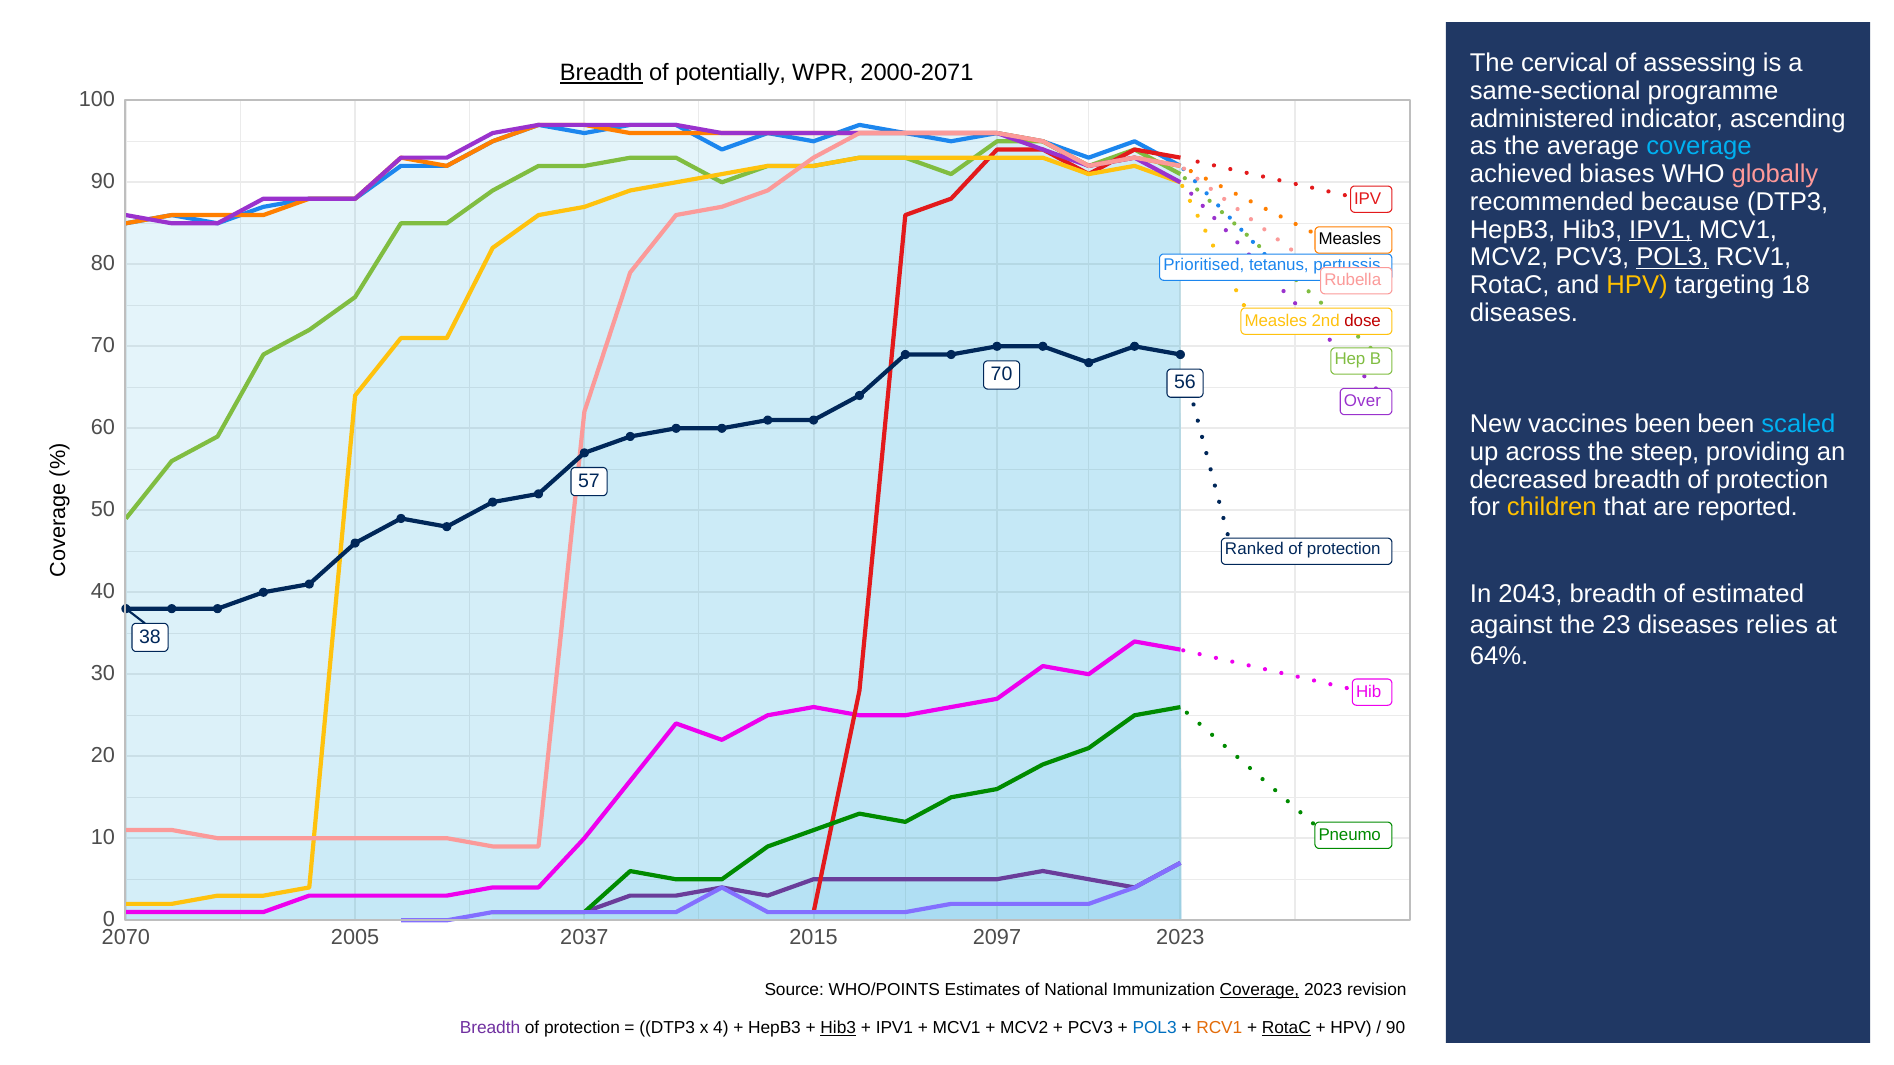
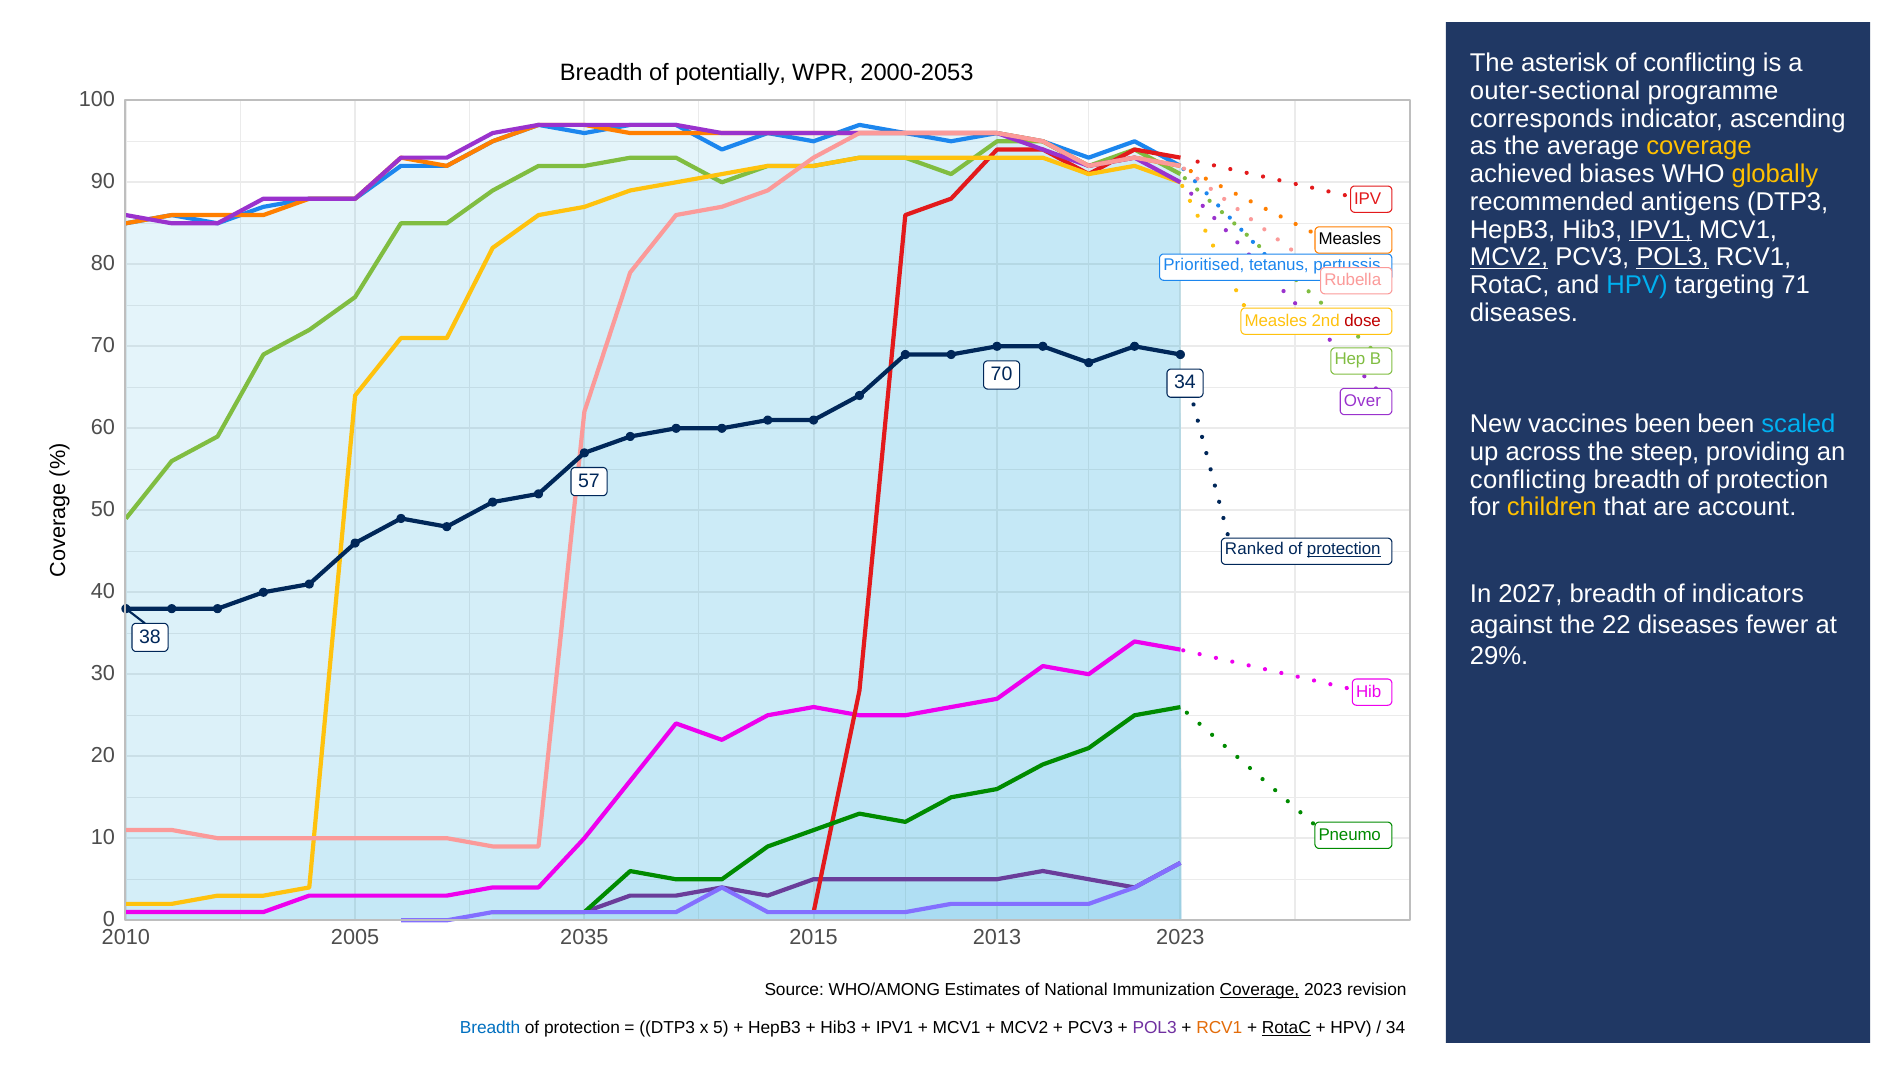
cervical: cervical -> asterisk (1565, 63)
of assessing: assessing -> conflicting (1700, 63)
Breadth underline: present -> none (601, 73)
2000-2071: 2000-2071 -> 2000-2053 (917, 73)
same-sectional: same-sectional -> outer-sectional (1555, 91)
administered: administered -> corresponds (1542, 119)
coverage colour: light blue -> yellow (1699, 147)
globally colour: pink -> yellow (1775, 174)
because: because -> antigens (1690, 202)
MCV2 underline: none -> present (1509, 258)
HPV colour: yellow -> light blue (1637, 285)
18: 18 -> 71 (1796, 285)
70 56: 56 -> 34 (1185, 383)
decreased: decreased -> conflicting (1528, 480)
reported: reported -> account (1747, 508)
protection underline: none -> present (1344, 549)
2043: 2043 -> 2027 (1530, 594)
estimated: estimated -> indicators (1748, 594)
23: 23 -> 22 (1616, 625)
relies: relies -> fewer (1777, 625)
64%: 64% -> 29% (1499, 656)
2070: 2070 -> 2010 (126, 937)
2037: 2037 -> 2035 (584, 937)
2097: 2097 -> 2013 (997, 937)
WHO/POINTS: WHO/POINTS -> WHO/AMONG (884, 990)
Breadth colour: purple -> blue (490, 1028)
4: 4 -> 5 (721, 1028)
Hib3 underline: present -> none (838, 1028)
POL3 colour: blue -> purple (1155, 1028)
90: 90 -> 34 (1396, 1028)
